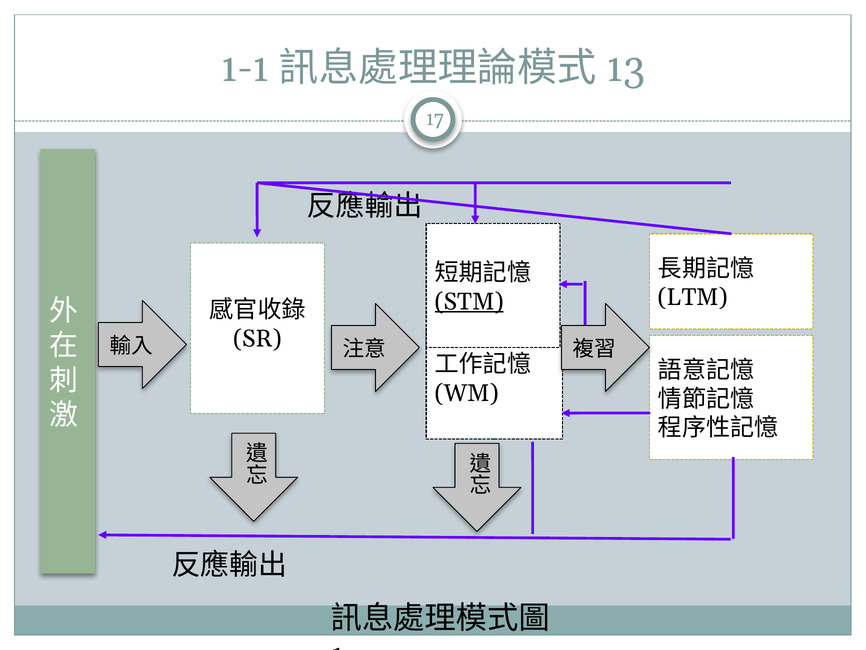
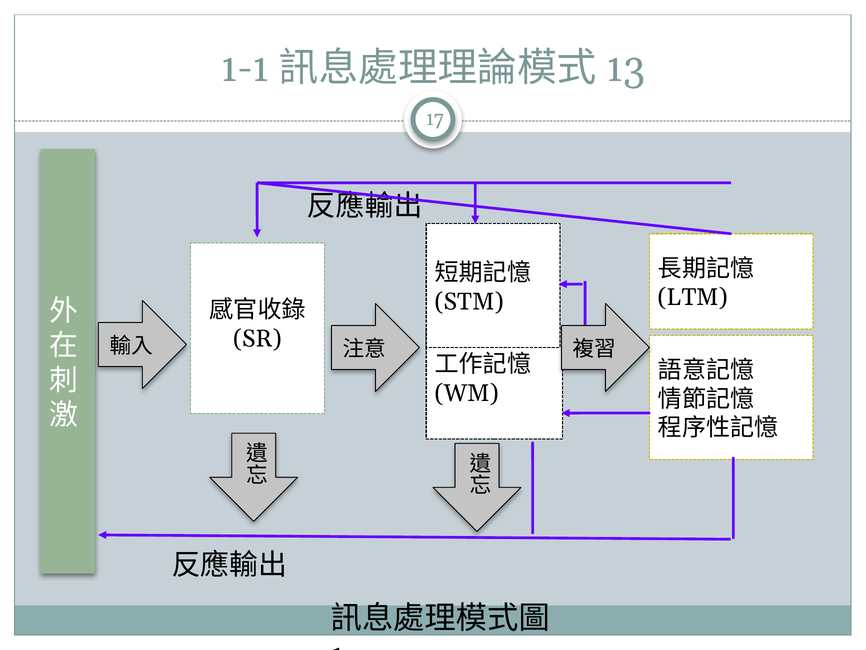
STM underline: present -> none (469, 301)
